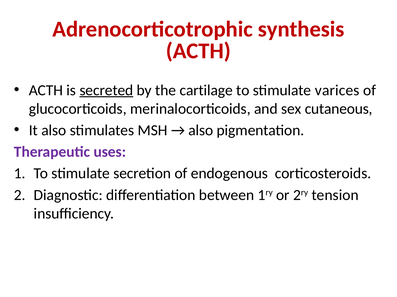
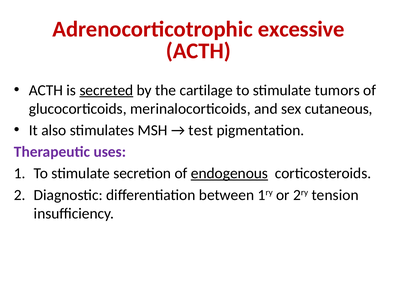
synthesis: synthesis -> excessive (301, 29)
varices: varices -> tumors (337, 90)
also: also -> test (201, 131)
endogenous underline: none -> present (229, 174)
